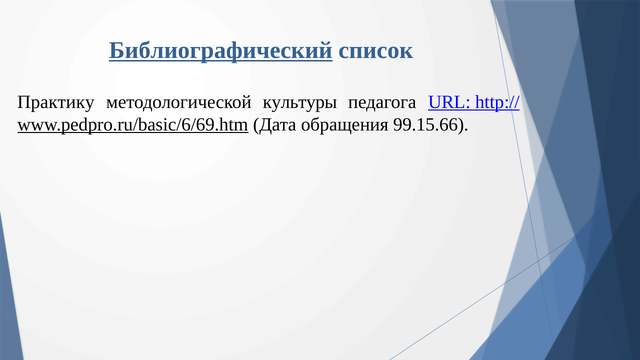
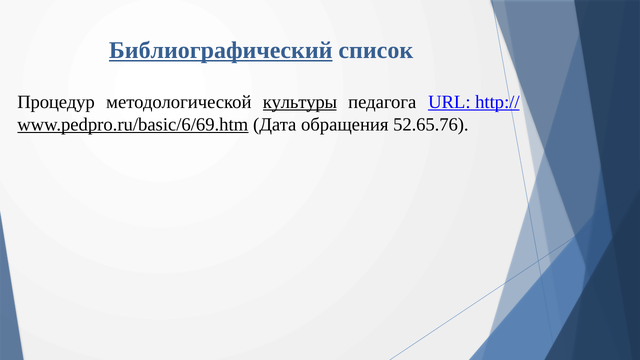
Практику: Практику -> Процедур (56, 102)
культуры underline: none -> present (300, 102)
99.15.66: 99.15.66 -> 52.65.76 (431, 124)
